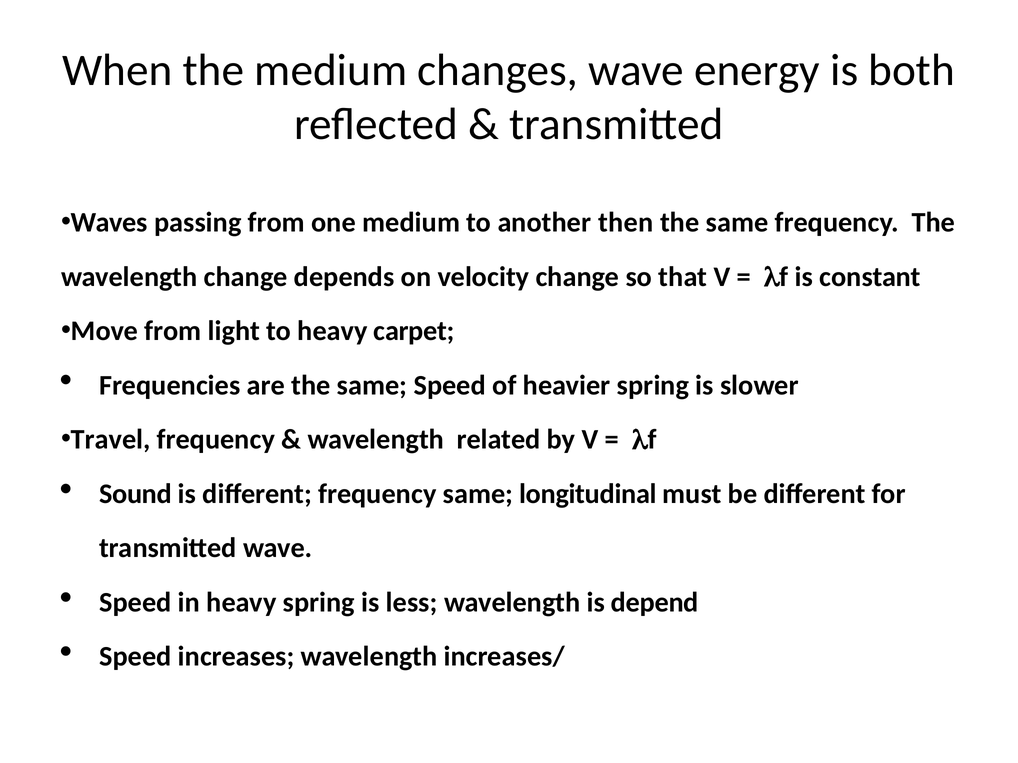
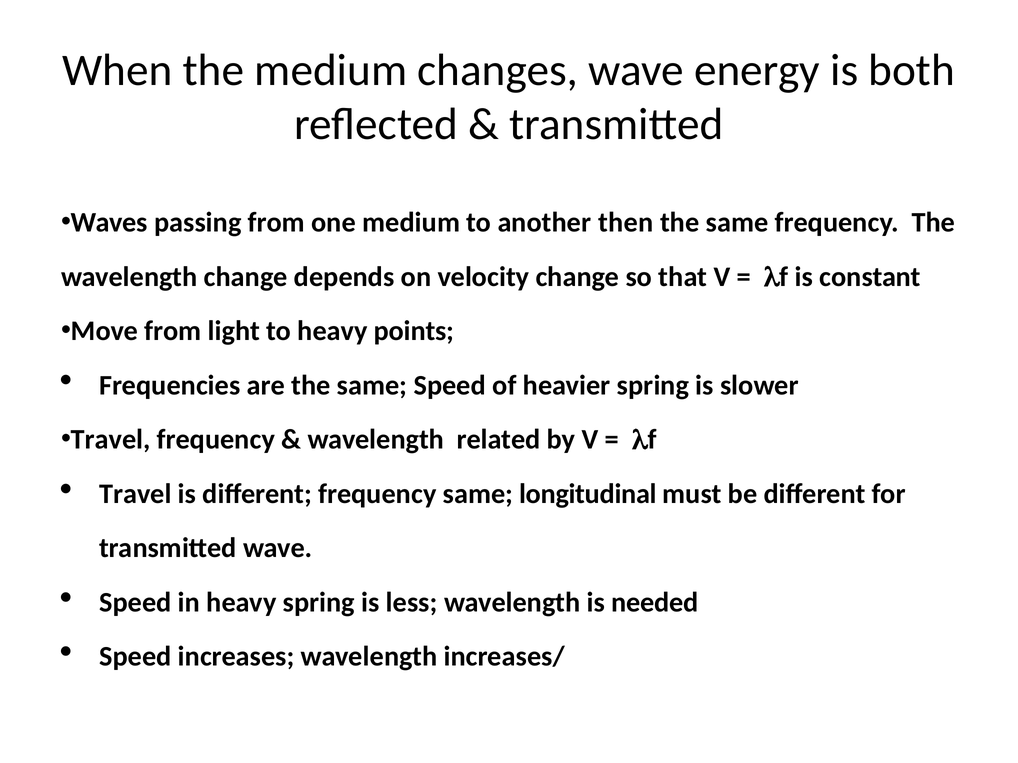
carpet: carpet -> points (414, 331)
Sound: Sound -> Travel (135, 494)
depend: depend -> needed (655, 603)
